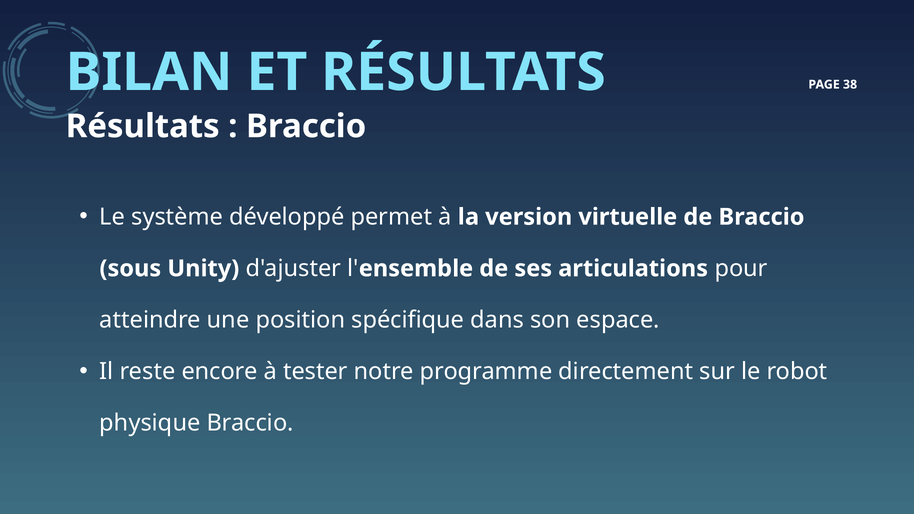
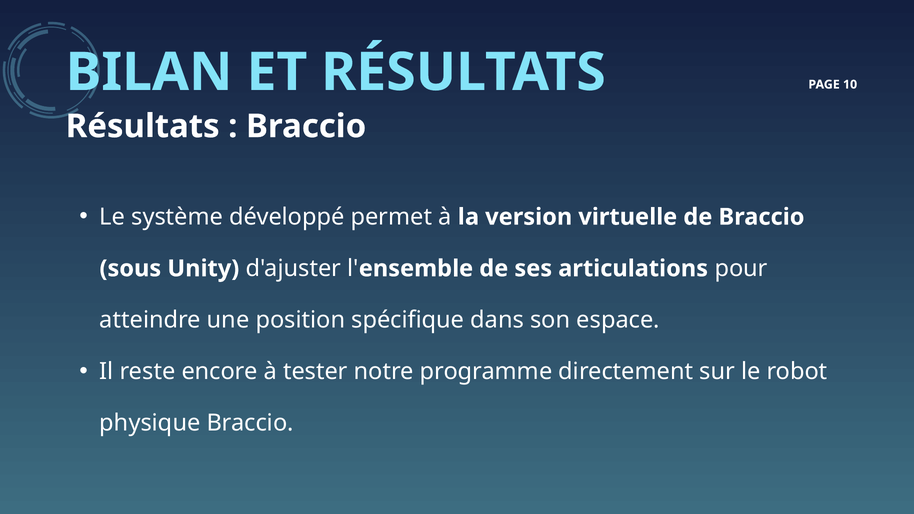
38: 38 -> 10 (850, 85)
